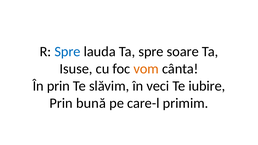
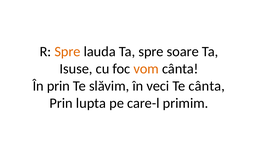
Spre colour: blue -> orange (67, 52)
Te iubire: iubire -> cânta (207, 86)
bună: bună -> lupta (91, 103)
